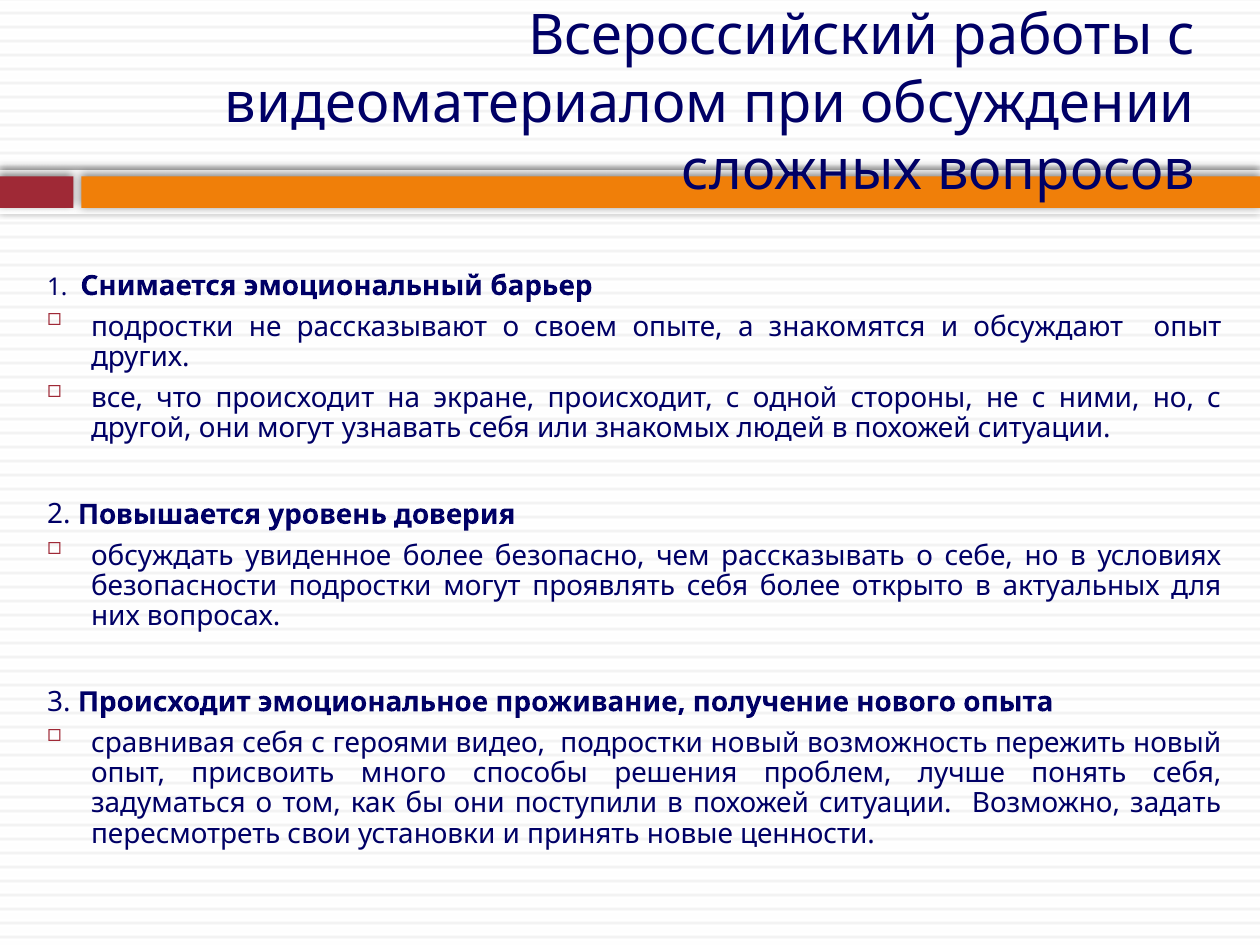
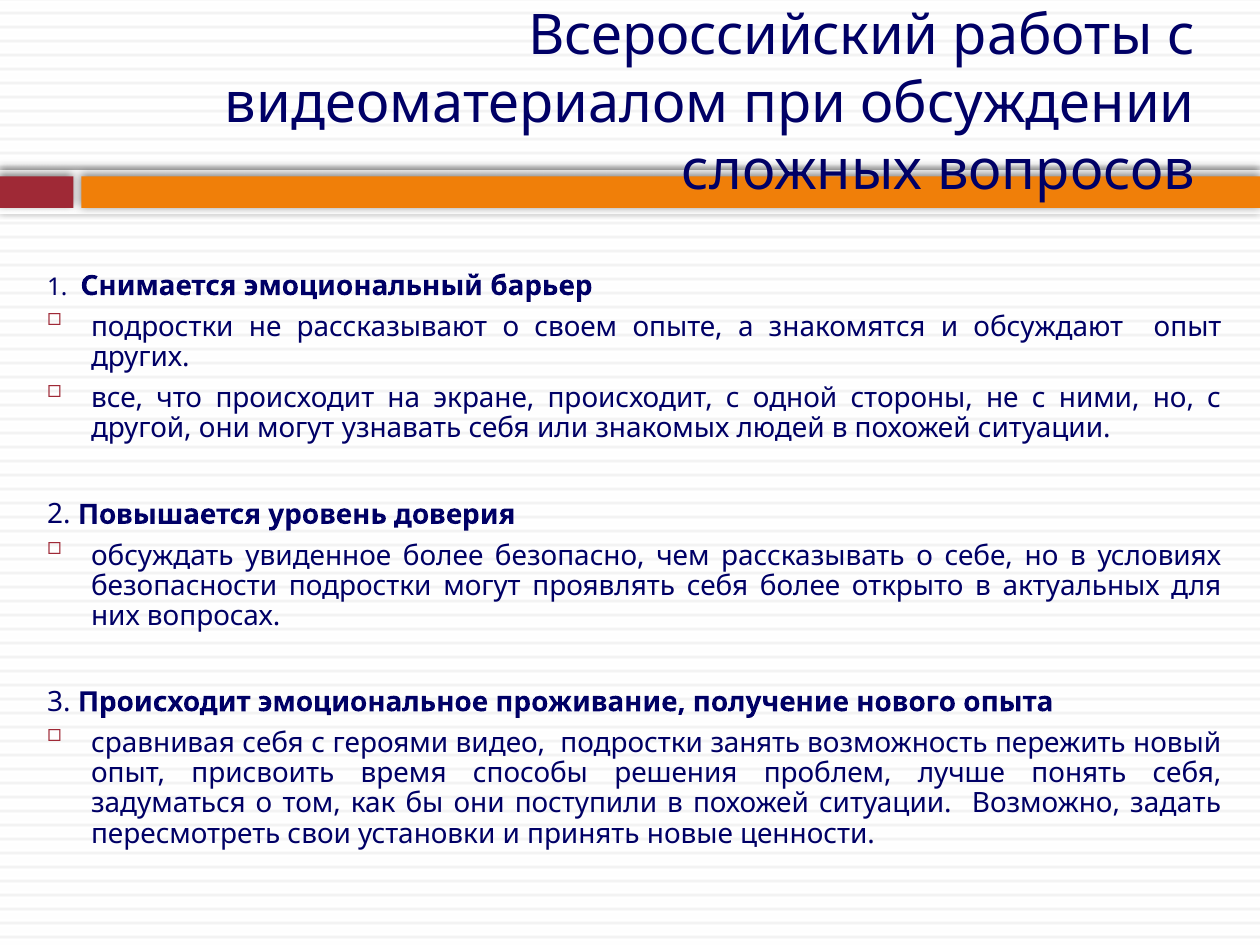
подростки новый: новый -> занять (755, 743)
много: много -> время (404, 773)
